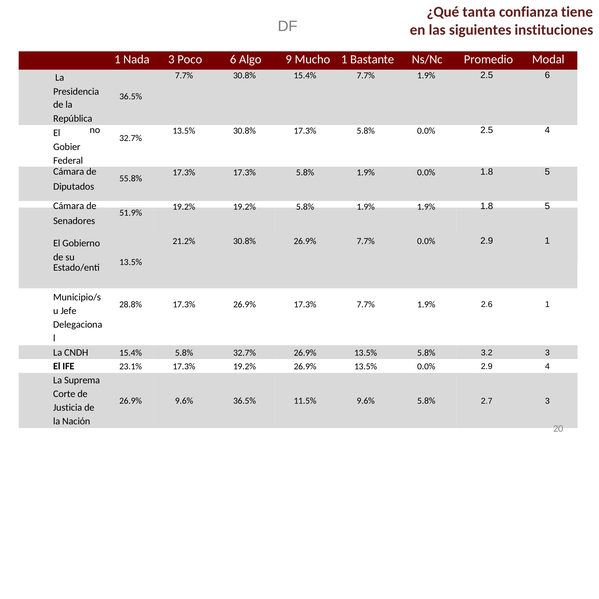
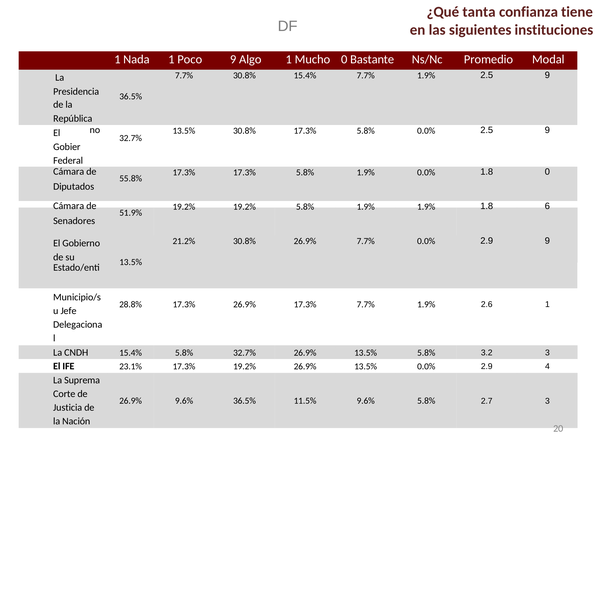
Nada 3: 3 -> 1 (171, 59)
Poco 6: 6 -> 9 (233, 59)
Algo 9: 9 -> 1 (289, 59)
Mucho 1: 1 -> 0 (344, 59)
1.9% 2.5 6: 6 -> 9 (547, 75)
0.0% 2.5 4: 4 -> 9 (547, 130)
0.0% 1.8 5: 5 -> 0 (547, 172)
1.9% 1.8 5: 5 -> 6 (547, 206)
2.9 1: 1 -> 9 (547, 241)
